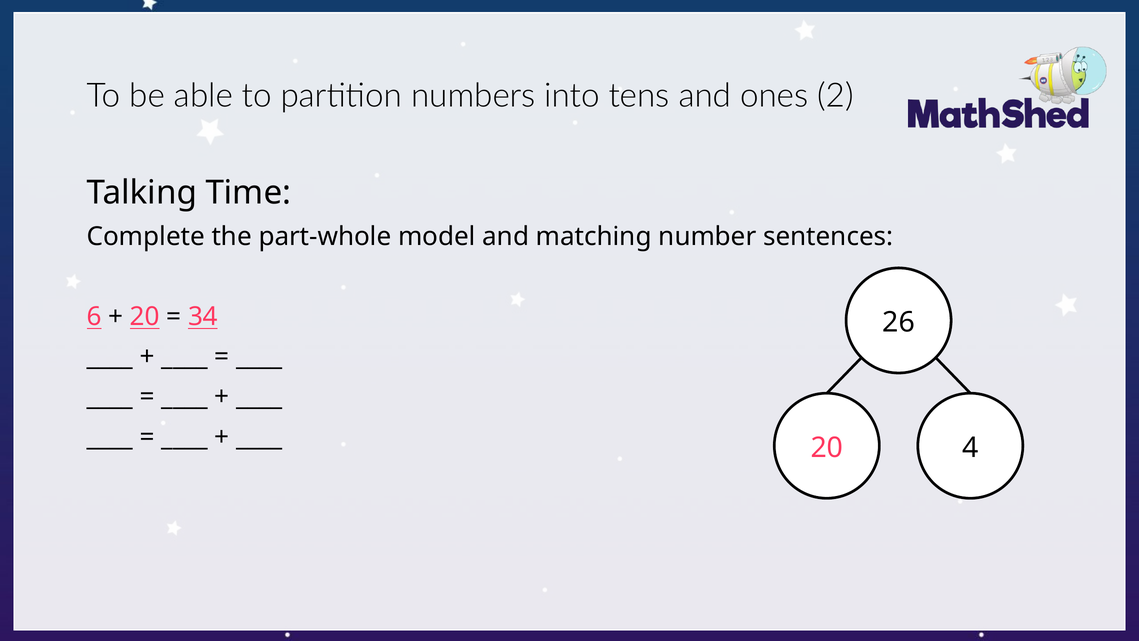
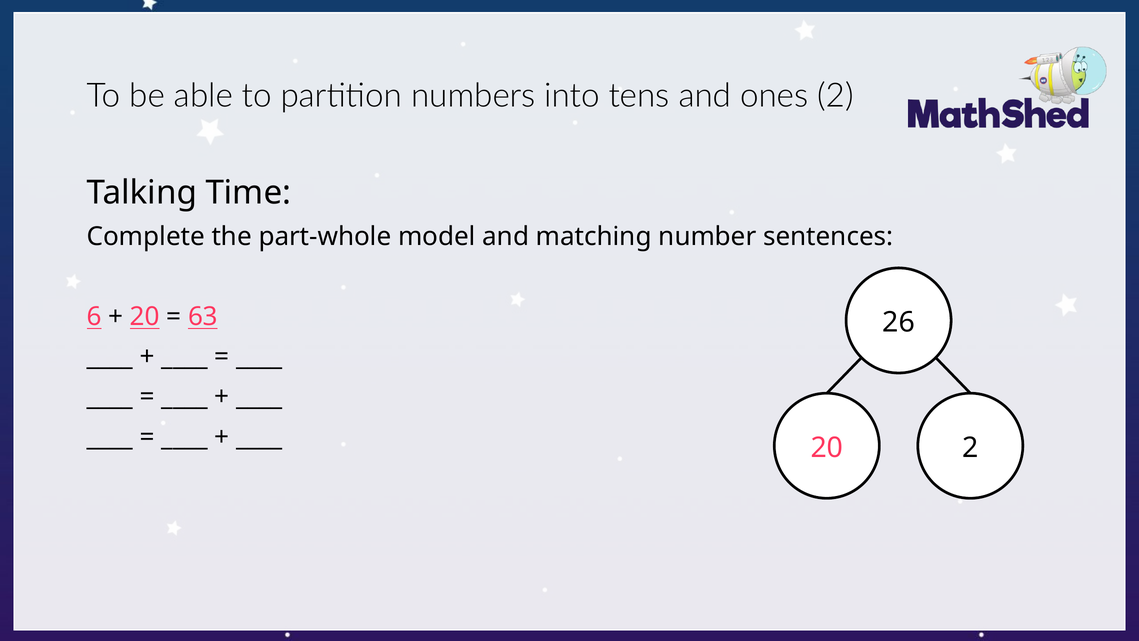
34: 34 -> 63 (203, 317)
20 4: 4 -> 2 (970, 447)
